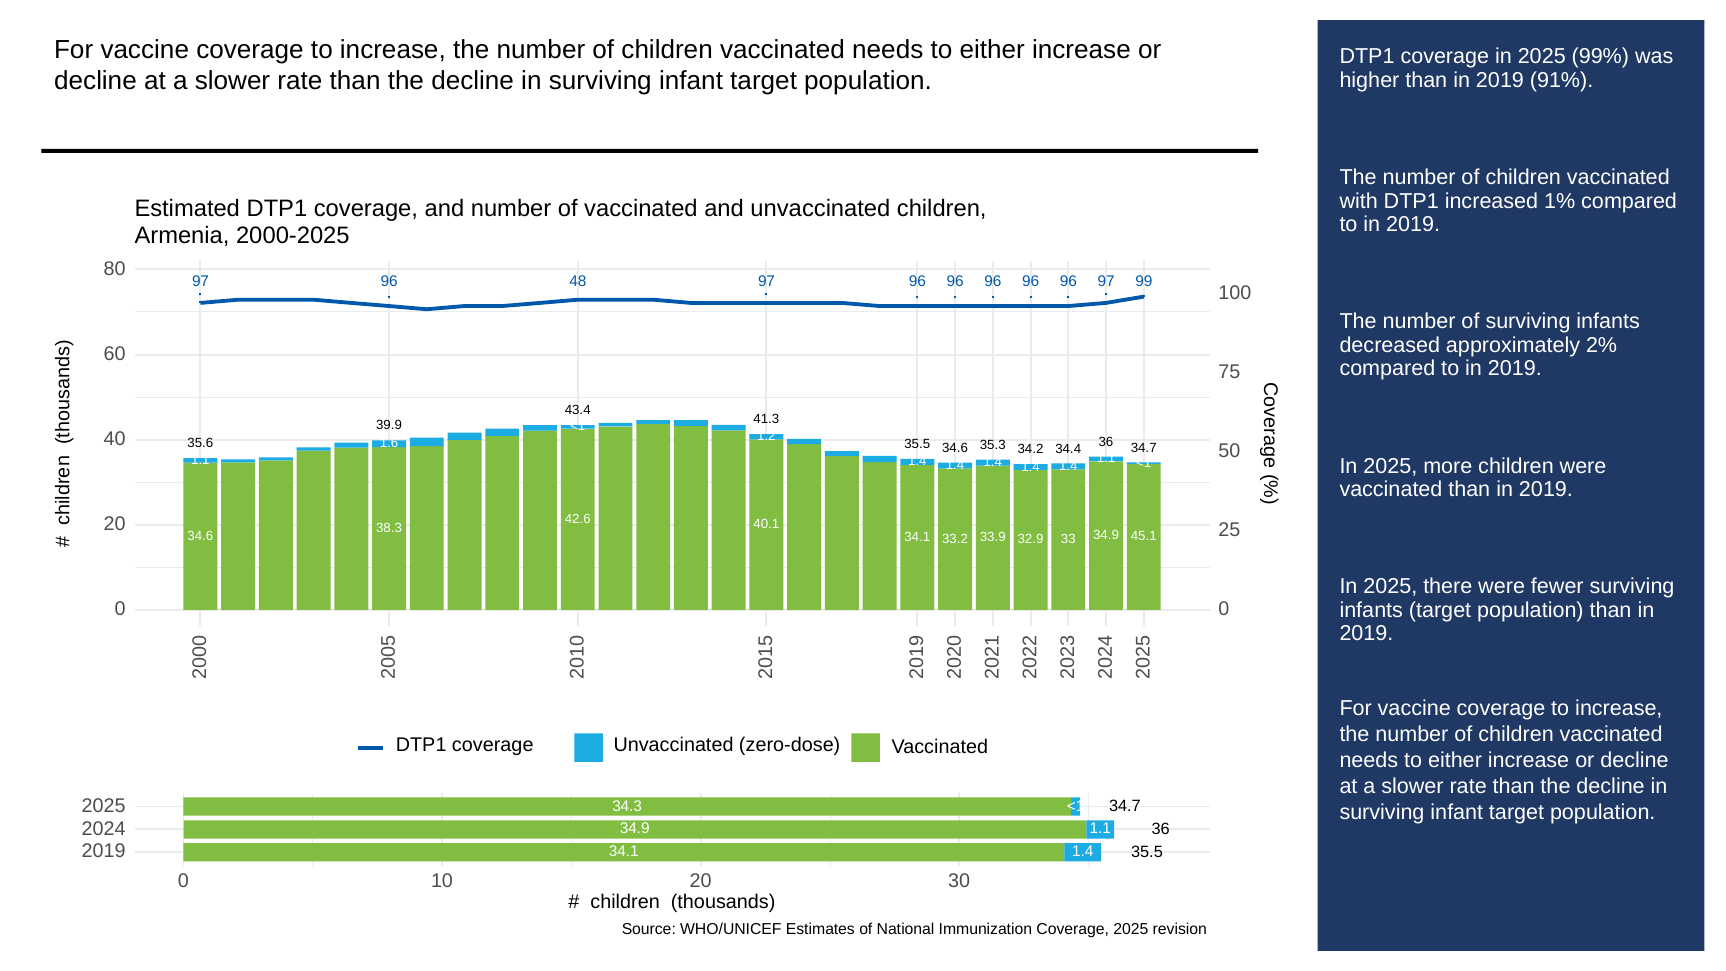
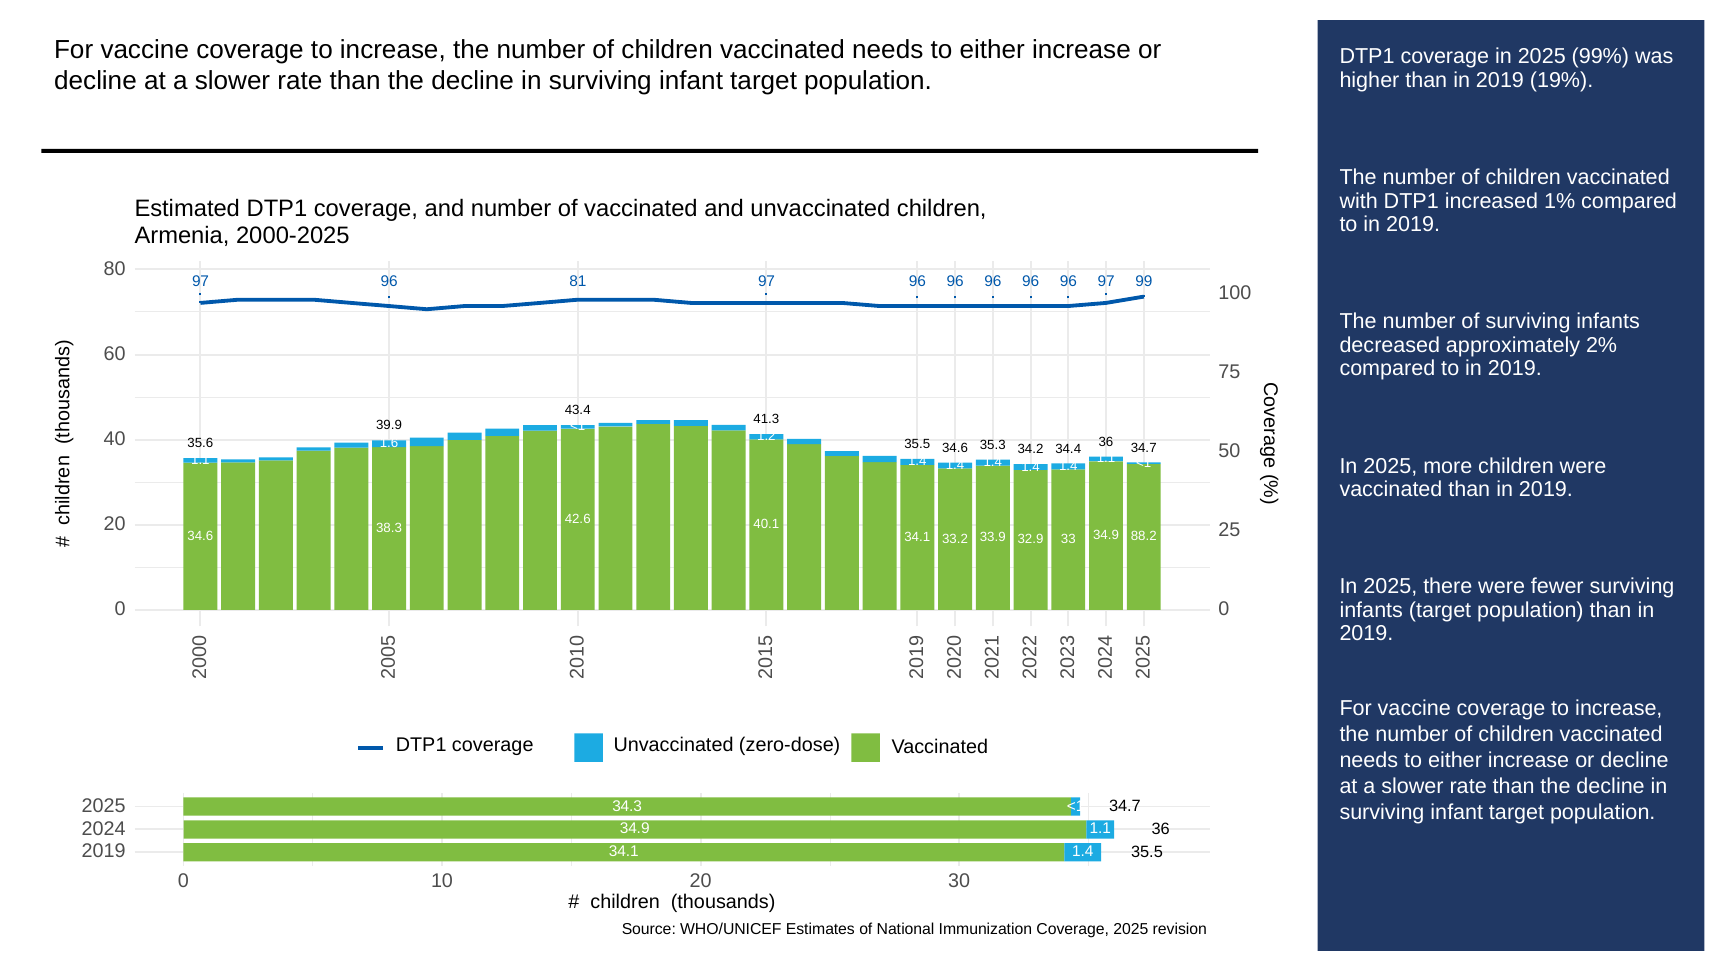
91%: 91% -> 19% (1562, 80)
48: 48 -> 81 (578, 281)
45.1: 45.1 -> 88.2 (1144, 536)
